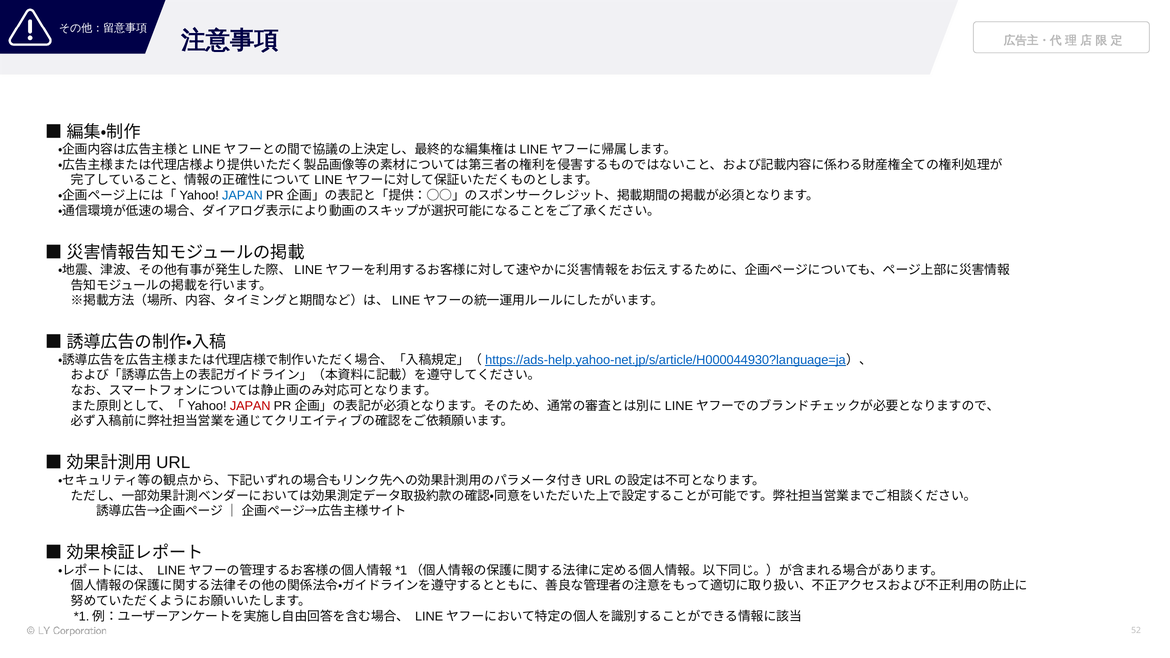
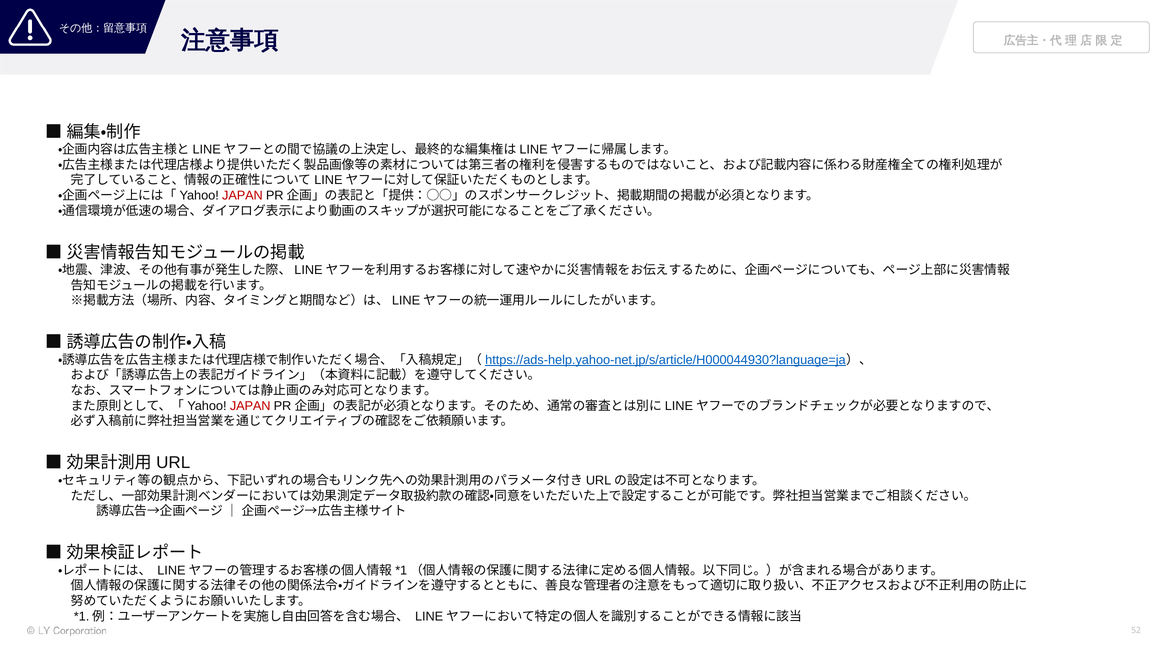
JAPAN colour: blue -> red (242, 196)
